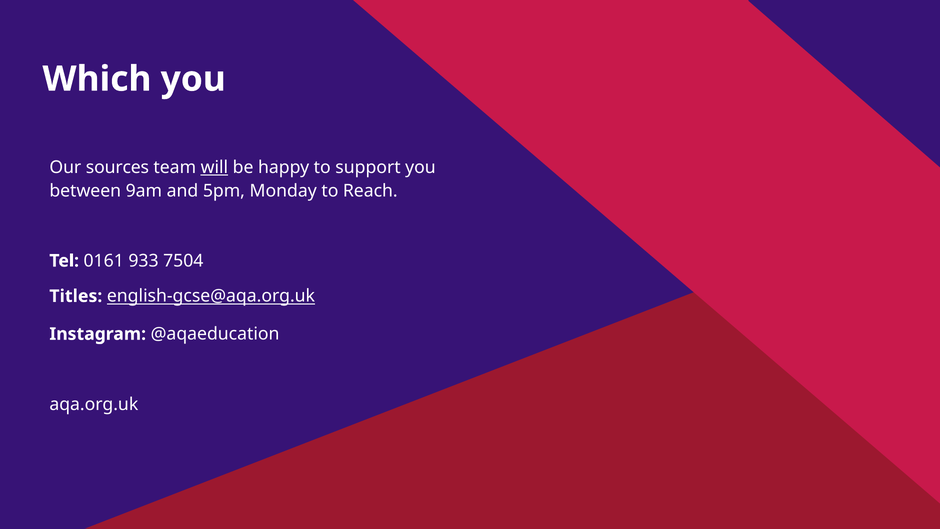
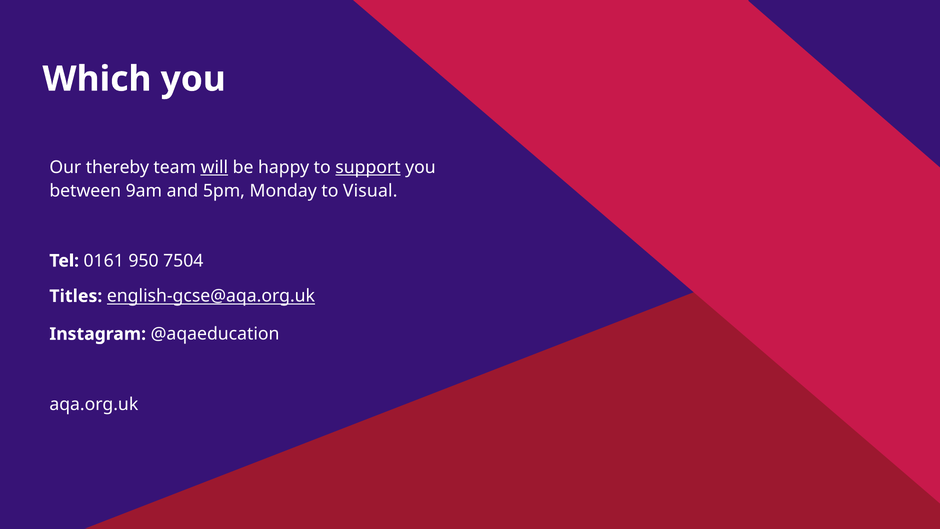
sources: sources -> thereby (117, 167)
support underline: none -> present (368, 167)
Reach: Reach -> Visual (370, 191)
933: 933 -> 950 (144, 261)
